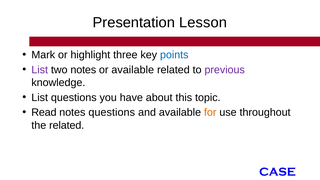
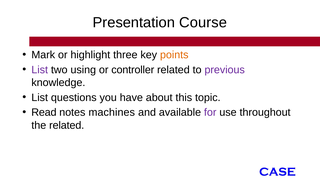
Lesson: Lesson -> Course (203, 22)
points colour: blue -> orange (174, 55)
two notes: notes -> using (83, 70)
or available: available -> controller (133, 70)
notes questions: questions -> machines (112, 112)
for colour: orange -> purple (210, 112)
